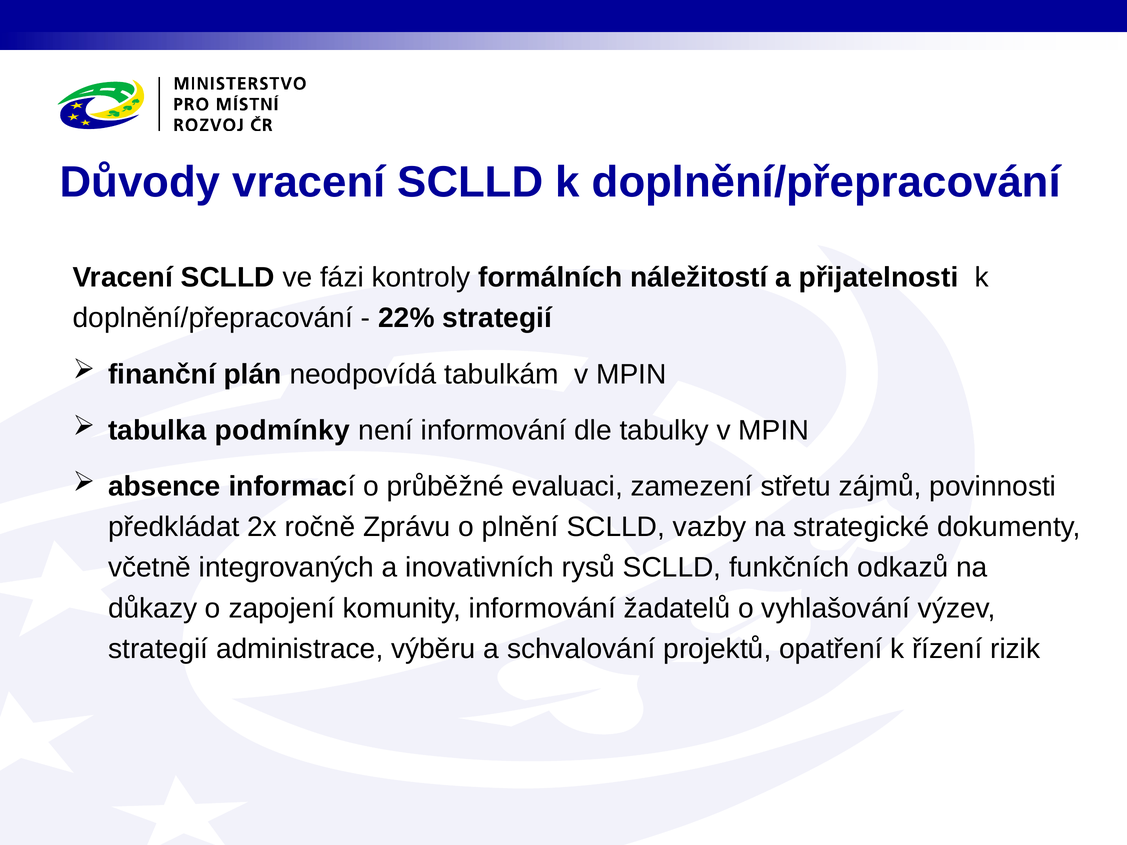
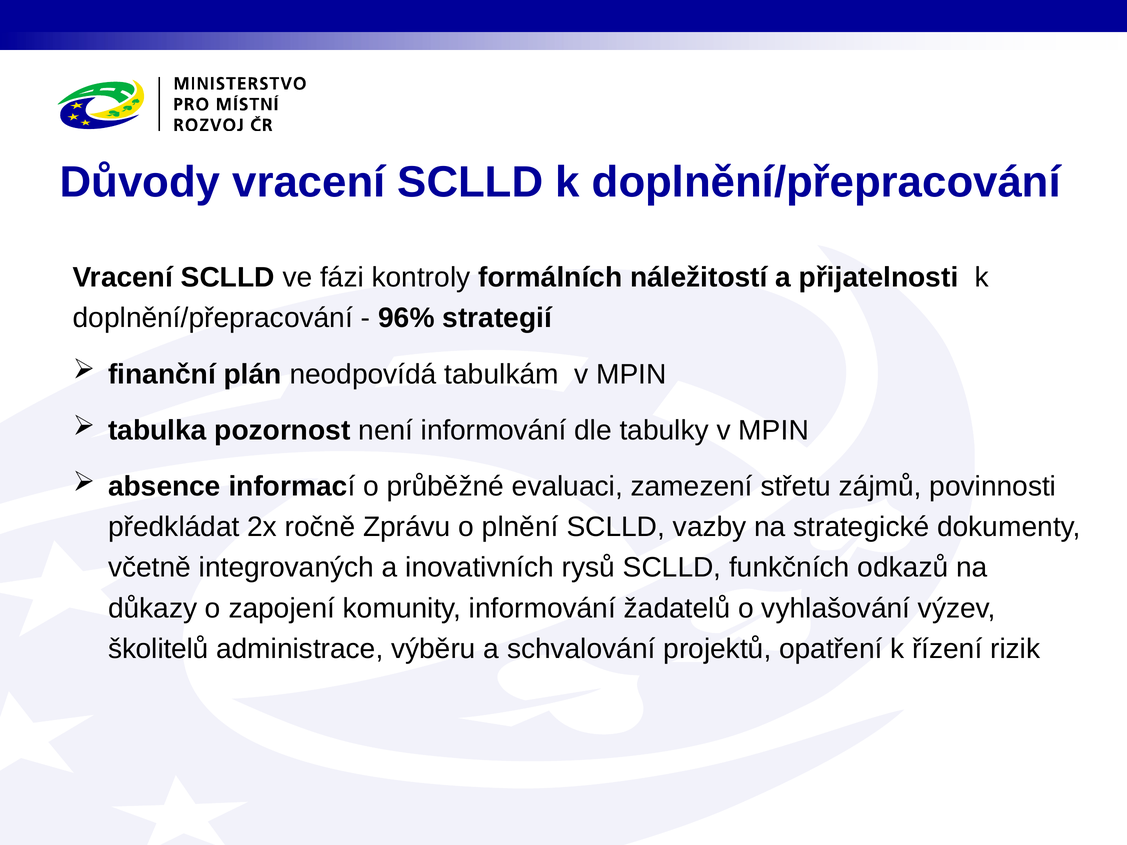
22%: 22% -> 96% (406, 318)
podmínky: podmínky -> pozornost (282, 431)
strategií: strategií -> školitelů (158, 649)
